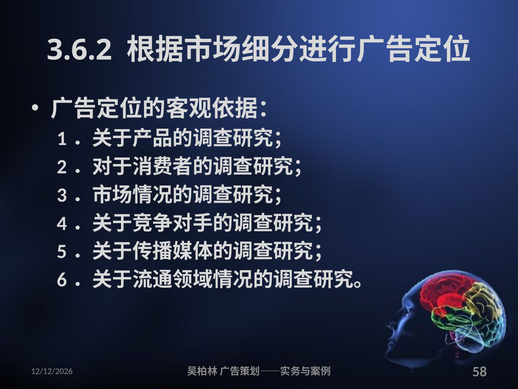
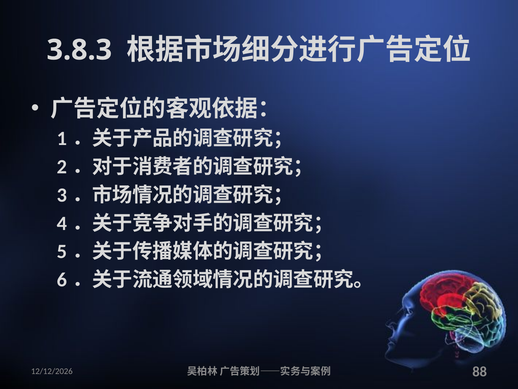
3.6.2: 3.6.2 -> 3.8.3 (79, 50)
58: 58 -> 88 (480, 371)
